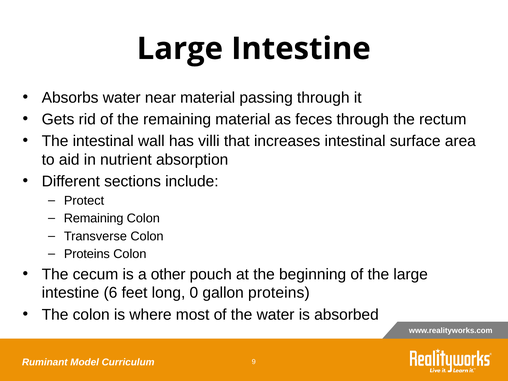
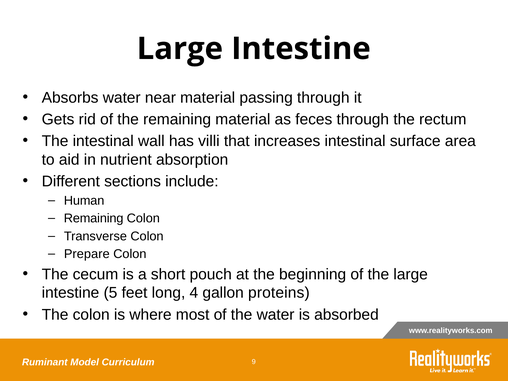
Protect: Protect -> Human (84, 201)
Proteins: Proteins -> Prepare (87, 254)
other: other -> short (168, 274)
6: 6 -> 5 (110, 293)
0: 0 -> 4 (194, 293)
